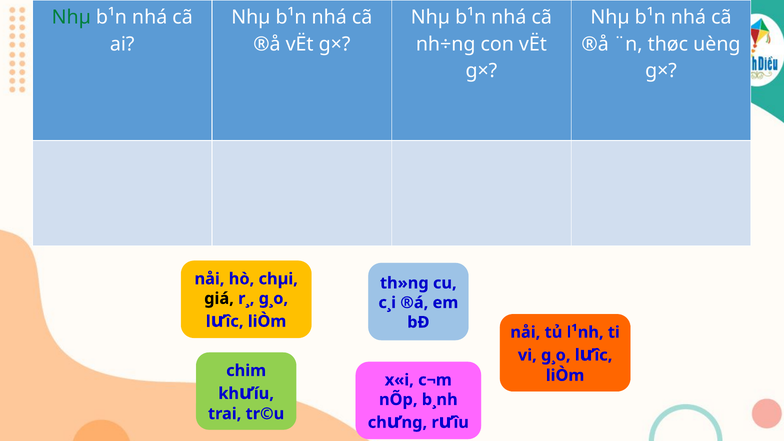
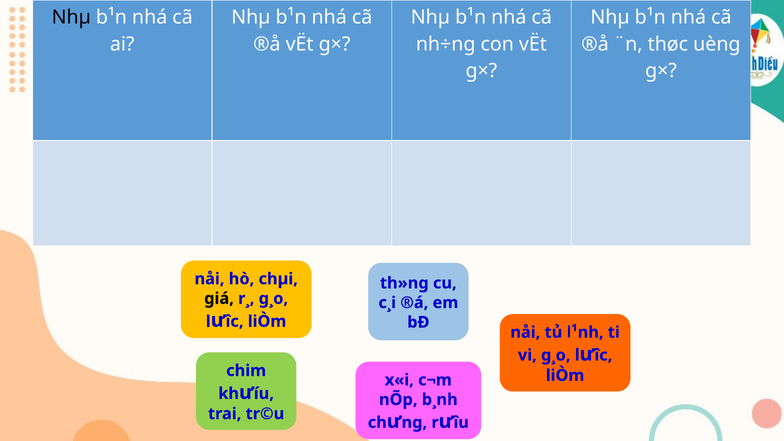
Nhµ colour: green -> black (71, 17)
